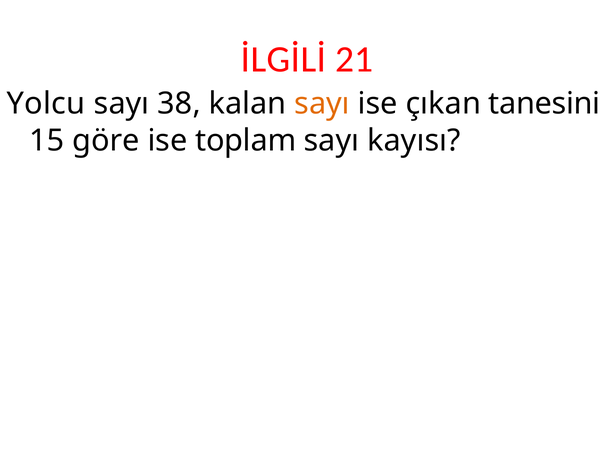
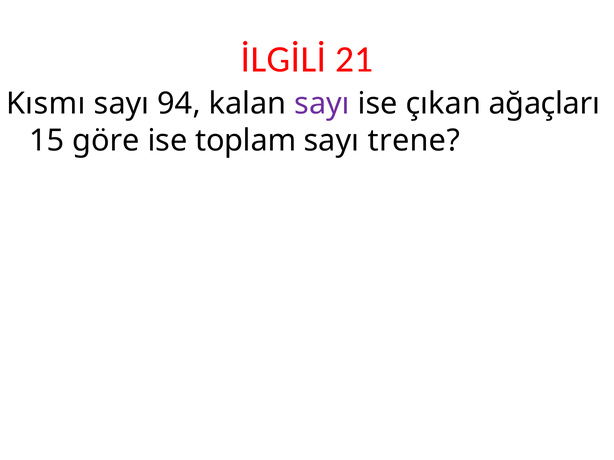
Yolcu: Yolcu -> Kısmı (46, 104)
38: 38 -> 94 (179, 104)
sayı colour: orange -> purple (322, 104)
tanesini: tanesini -> ağaçları (544, 104)
kayısı: kayısı -> trene (414, 141)
